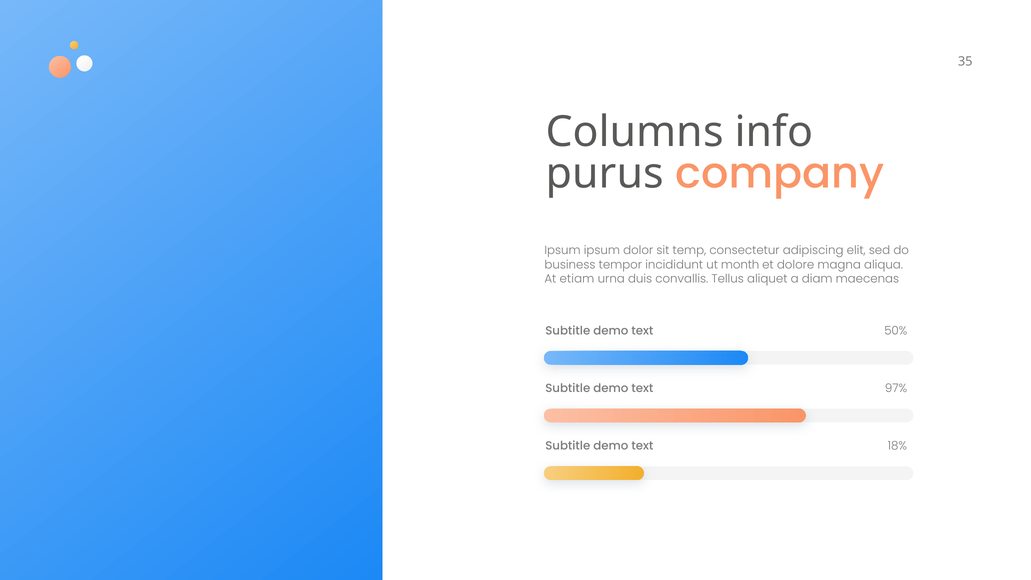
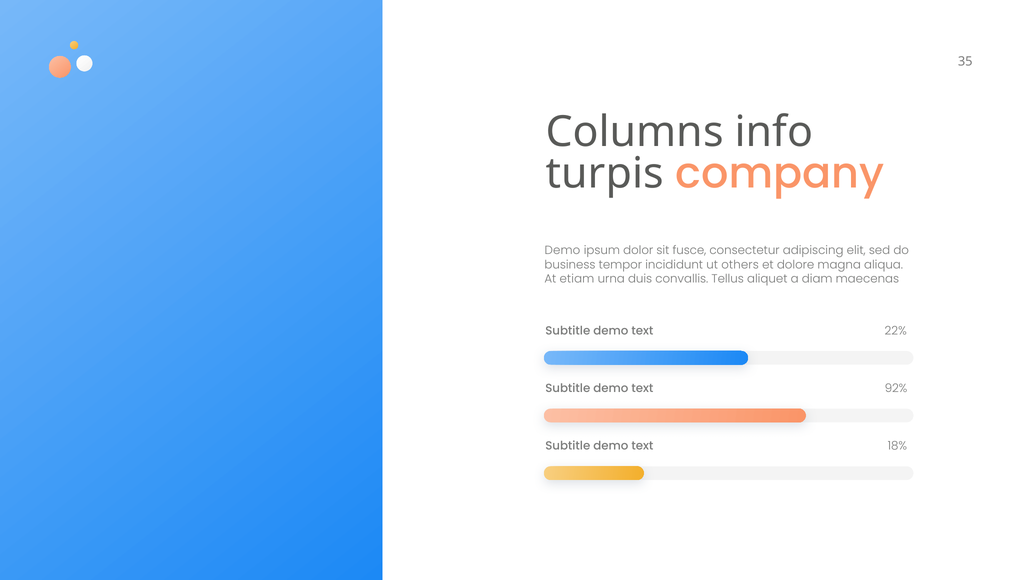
purus: purus -> turpis (605, 173)
Ipsum: Ipsum -> Demo (562, 251)
temp: temp -> fusce (689, 251)
month: month -> others (740, 265)
50%: 50% -> 22% (896, 331)
97%: 97% -> 92% (896, 388)
